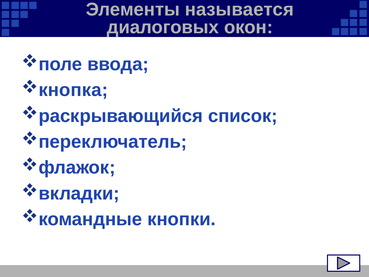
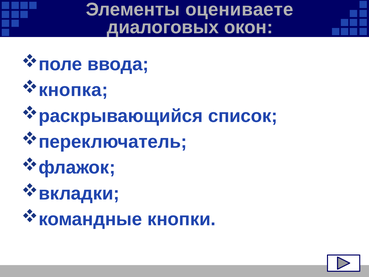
называется: называется -> оцениваете (239, 9)
